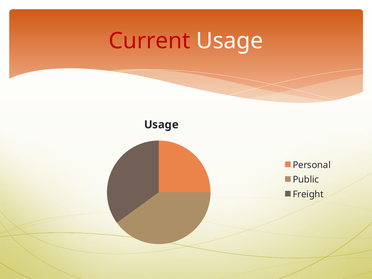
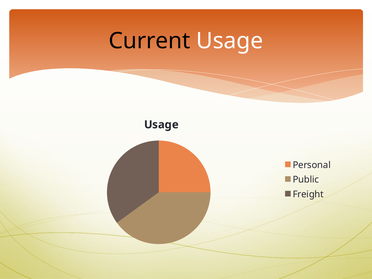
Current colour: red -> black (149, 41)
